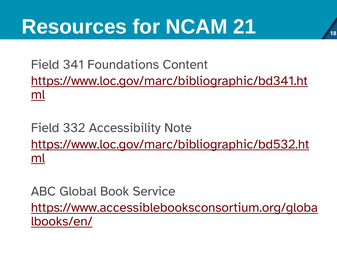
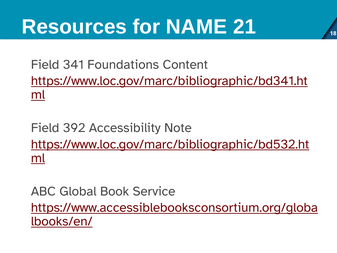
NCAM: NCAM -> NAME (197, 27)
332: 332 -> 392 (74, 128)
